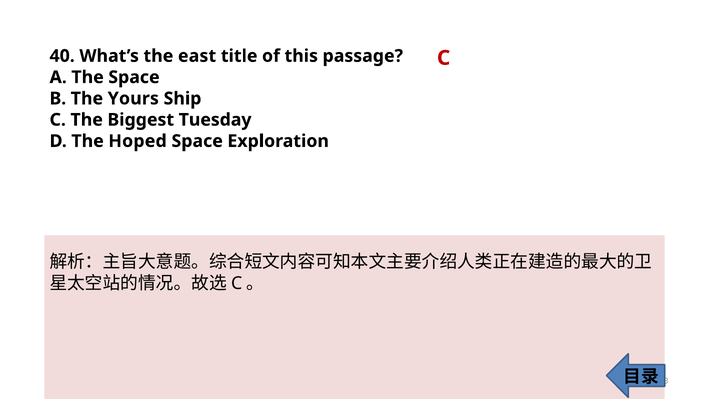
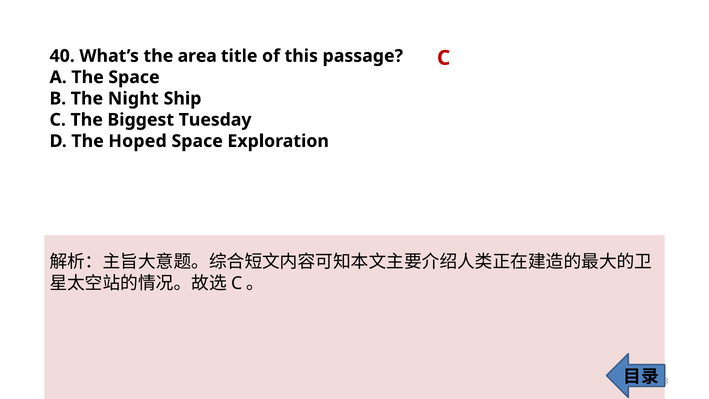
east: east -> area (197, 56)
Yours: Yours -> Night (133, 98)
